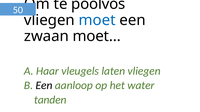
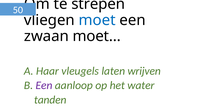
poolvos: poolvos -> strepen (98, 4)
laten vliegen: vliegen -> wrijven (144, 71)
Een colour: black -> purple (44, 86)
